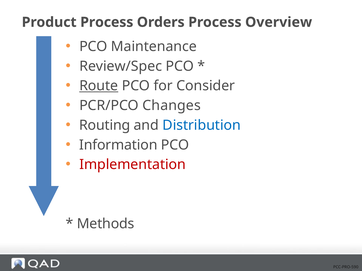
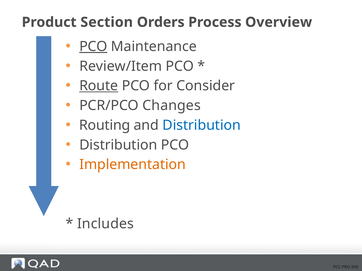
Process: Process -> Section (107, 22)
PCO underline: none -> present (93, 47)
Review/Spec: Review/Spec -> Review/Item (121, 66)
Information: Information -> Distribution (118, 145)
Implementation colour: red -> orange (133, 165)
Methods: Methods -> Includes (105, 224)
